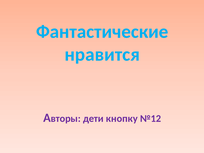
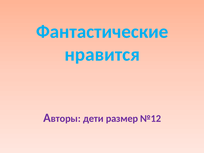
кнопку: кнопку -> размер (122, 119)
